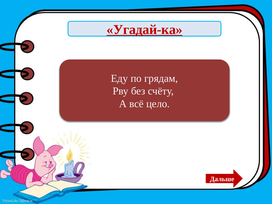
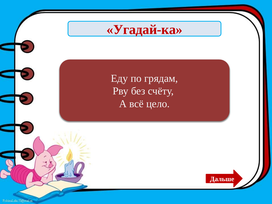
Угадай-ка underline: present -> none (145, 30)
